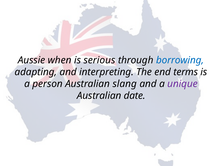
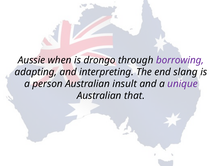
serious: serious -> drongo (100, 60)
borrowing colour: blue -> purple (180, 60)
terms: terms -> slang (186, 72)
slang: slang -> insult (125, 84)
date: date -> that (134, 96)
